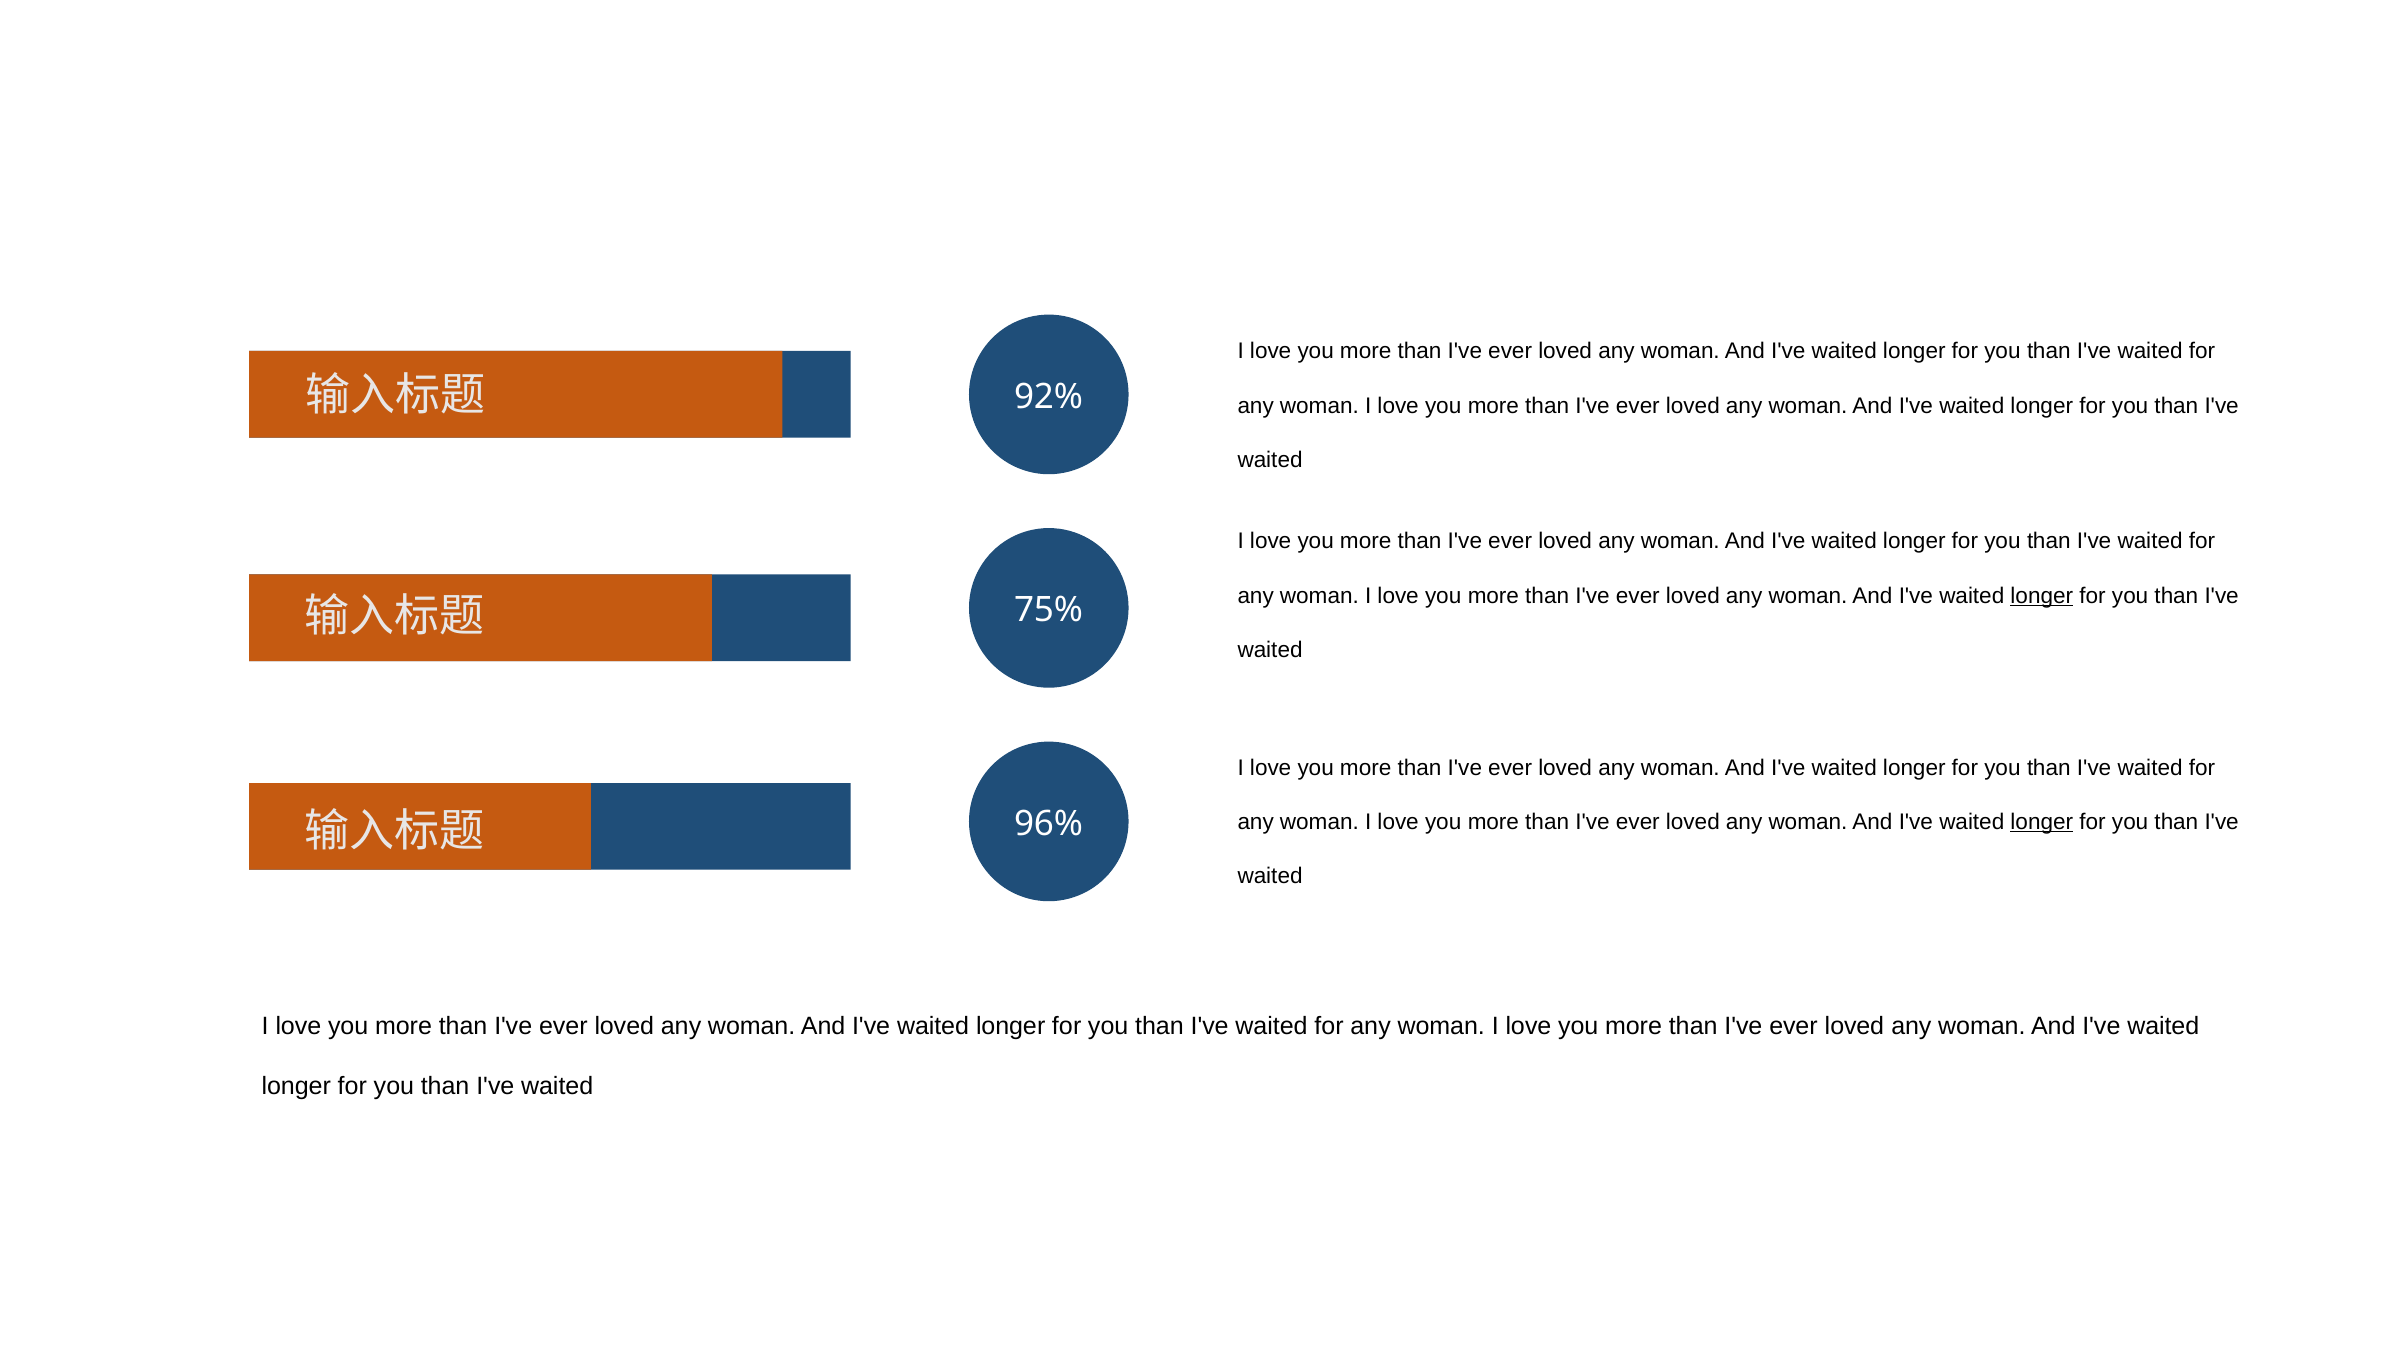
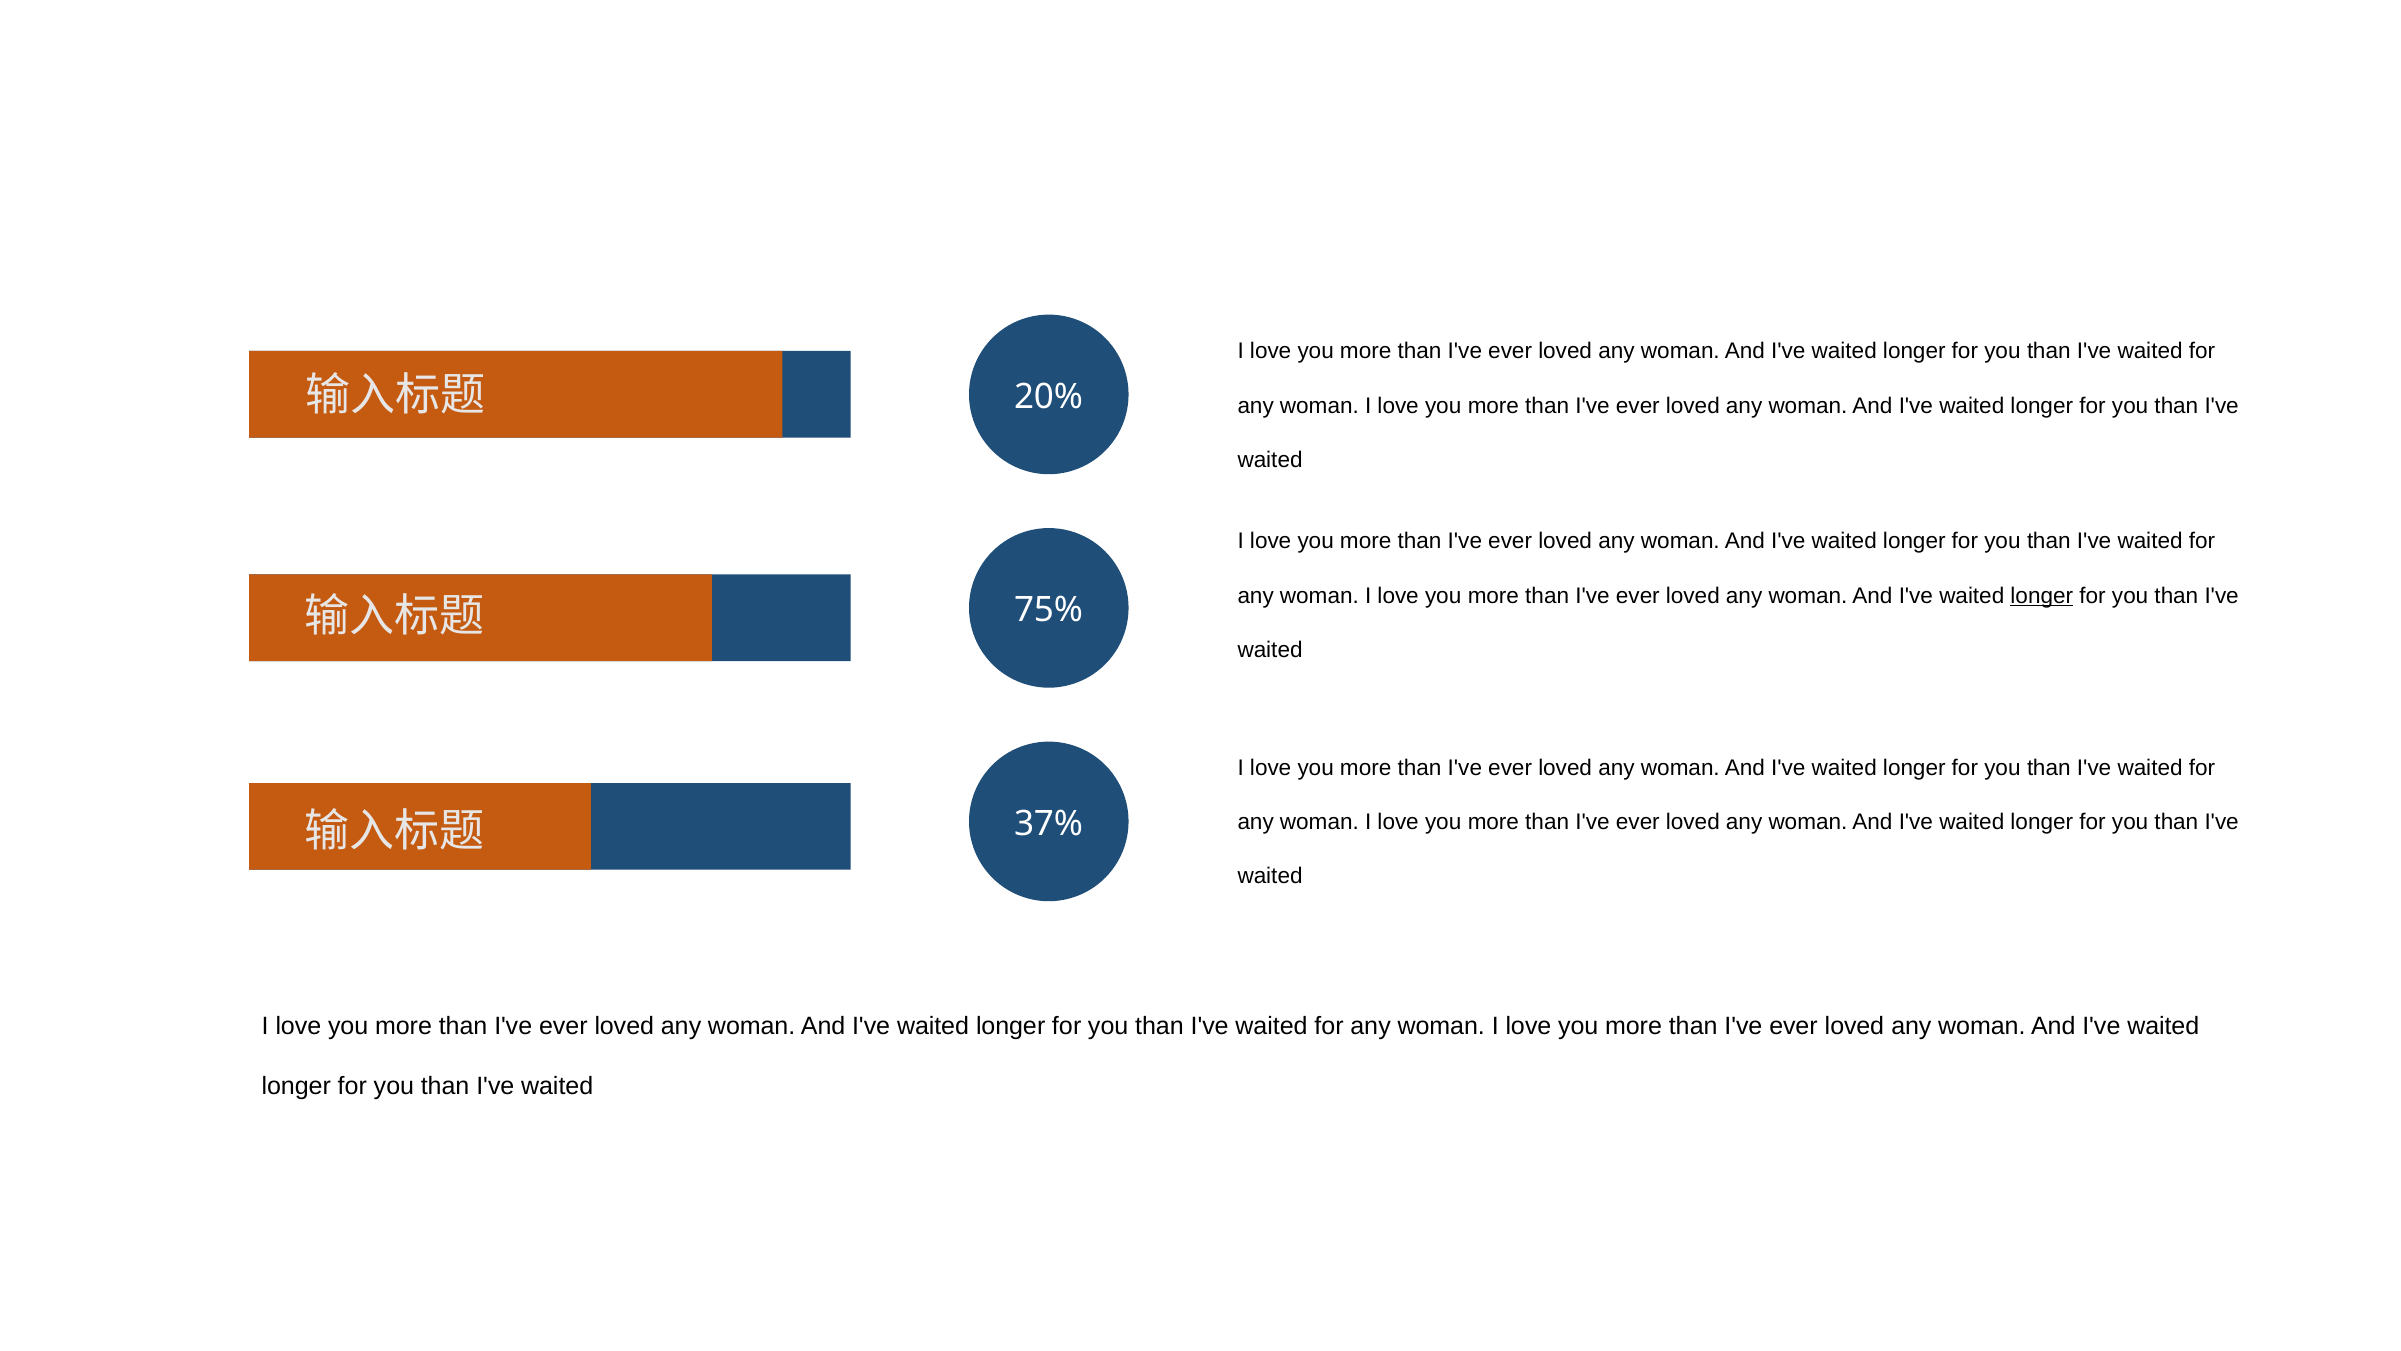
92%: 92% -> 20% (1049, 397)
longer underline: present -> none (2042, 822)
96%: 96% -> 37% (1049, 824)
